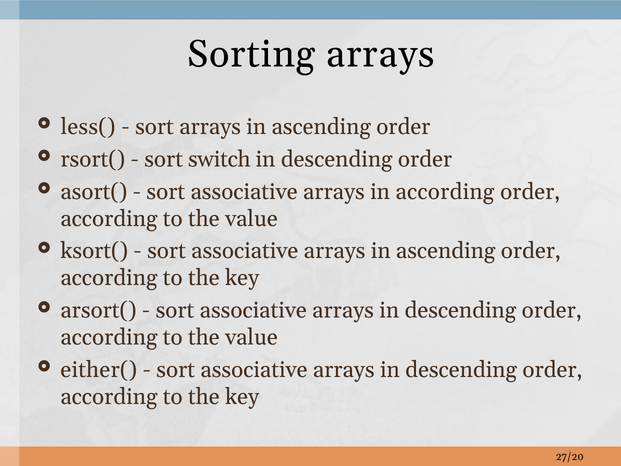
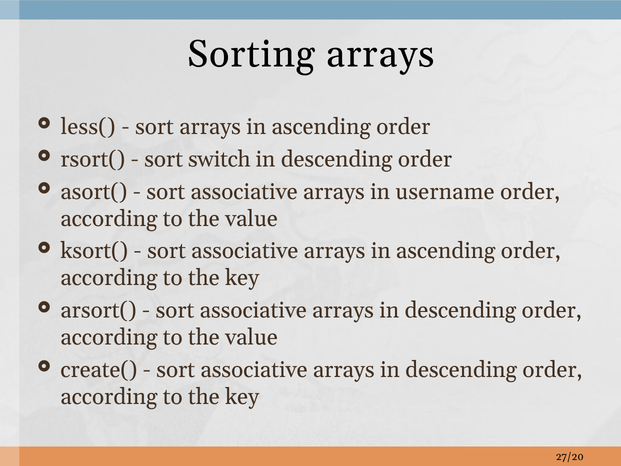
in according: according -> username (445, 192)
either(: either( -> create( (99, 370)
